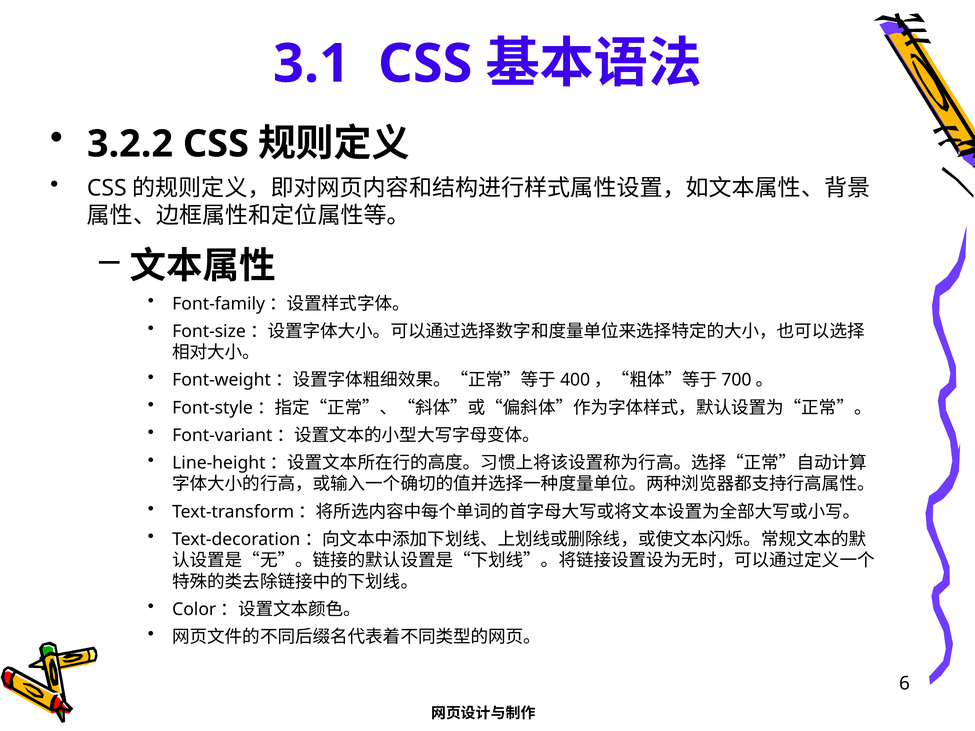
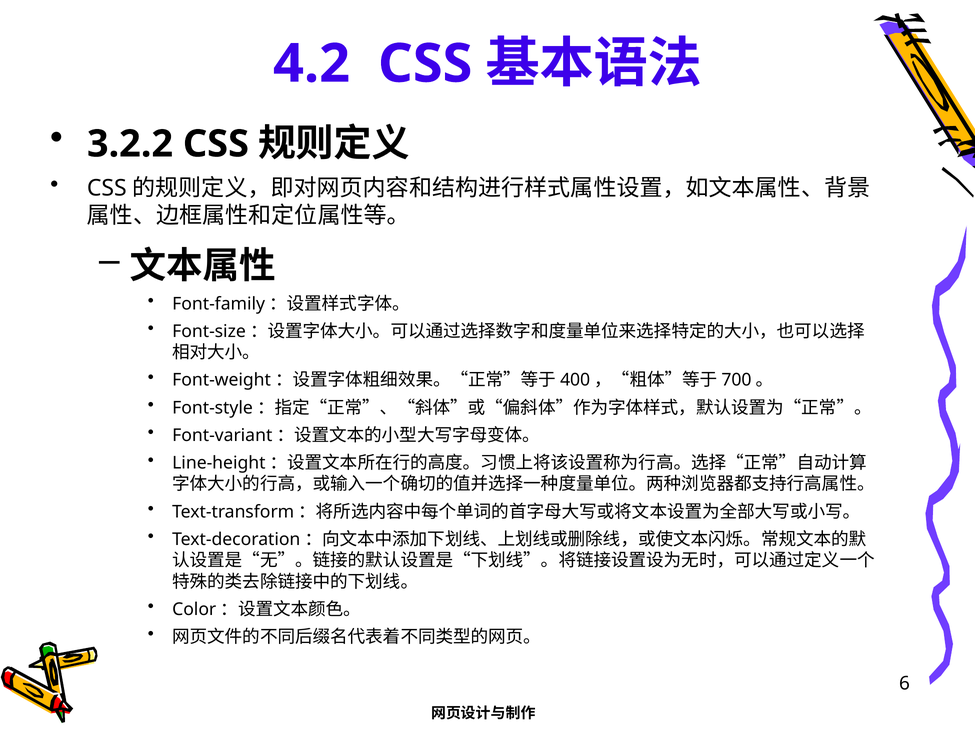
3.1: 3.1 -> 4.2 (312, 64)
